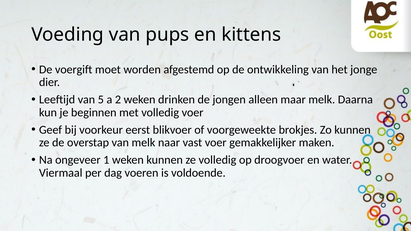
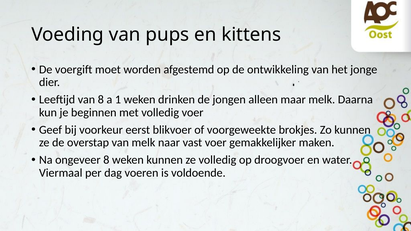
van 5: 5 -> 8 (101, 100)
2: 2 -> 1 (118, 100)
ongeveer 1: 1 -> 8 (106, 160)
